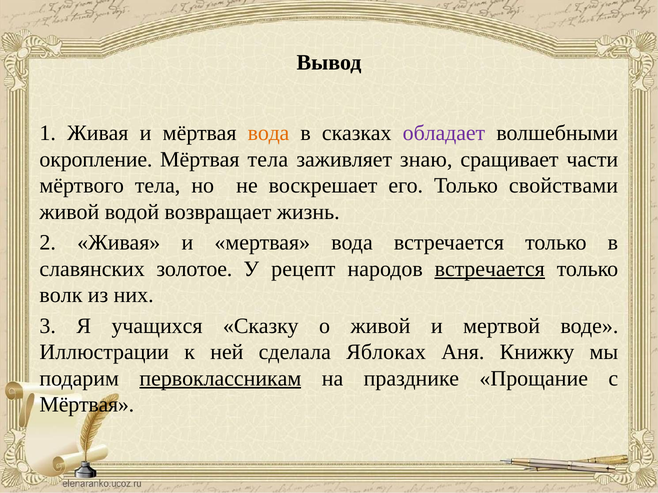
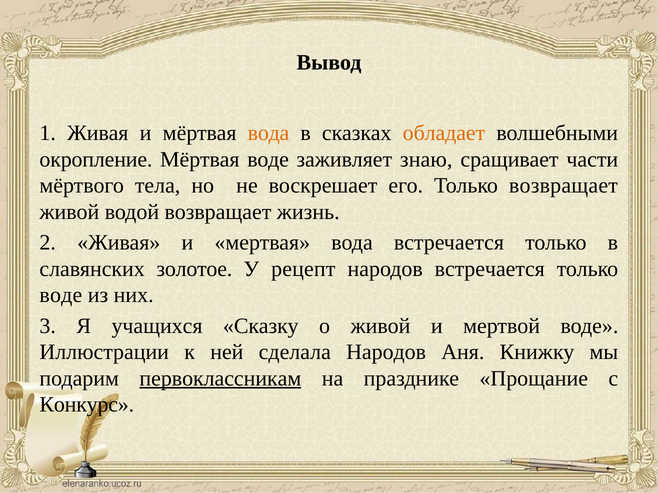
обладает colour: purple -> orange (444, 133)
Мёртвая тела: тела -> воде (268, 159)
Только свойствами: свойствами -> возвращает (563, 186)
встречается underline: present -> none (490, 269)
волк: волк -> воде (61, 295)
сделала Яблоках: Яблоках -> Народов (386, 352)
Мёртвая: Мёртвая -> Конкурс (87, 405)
